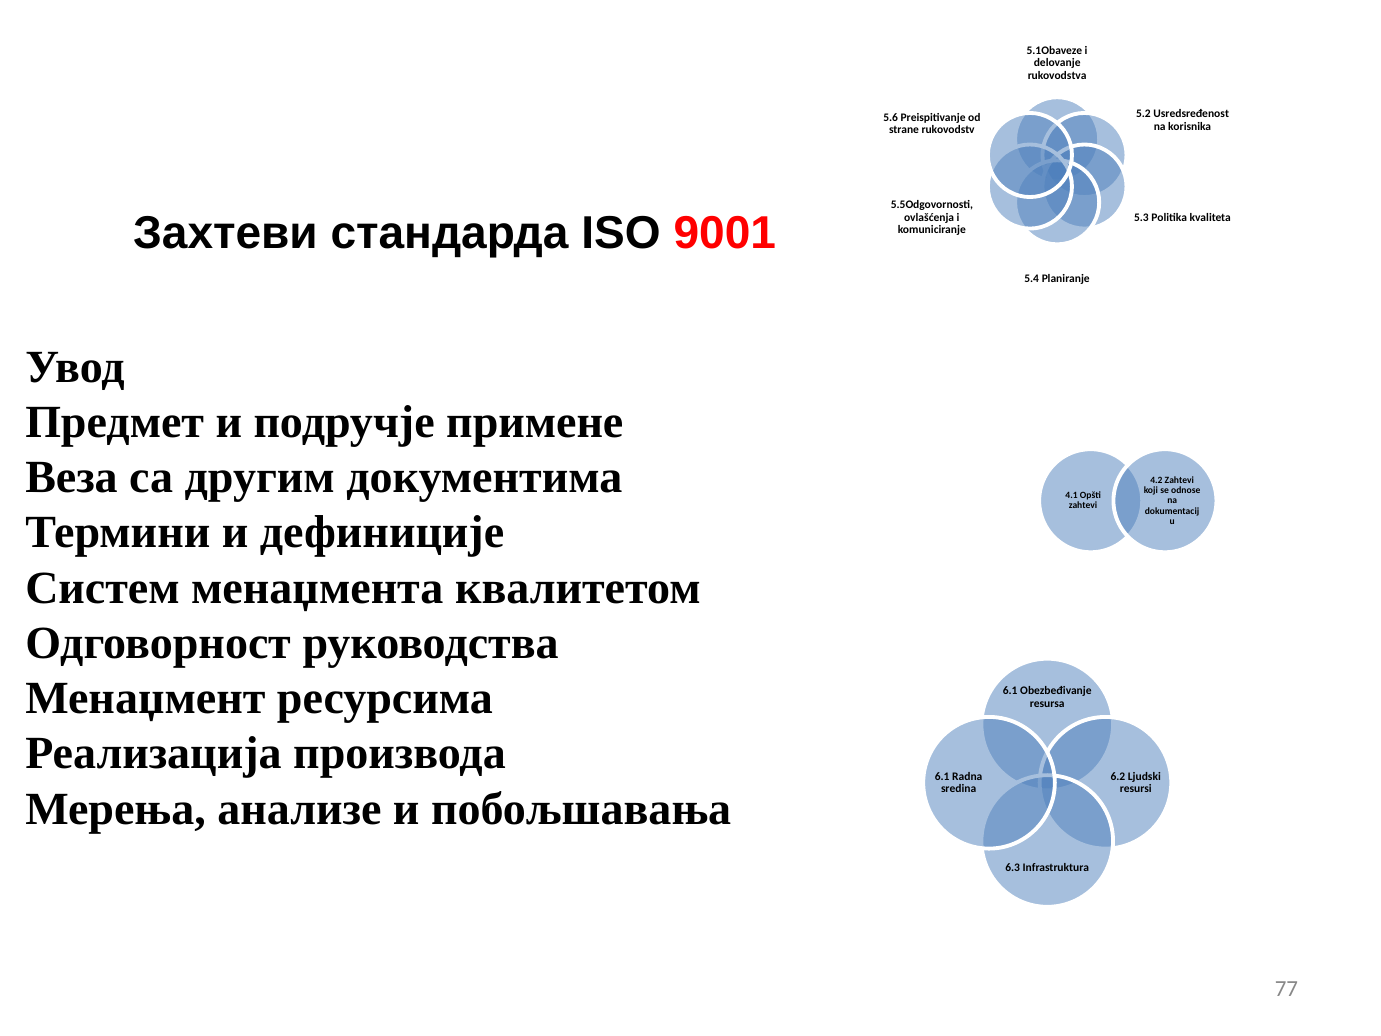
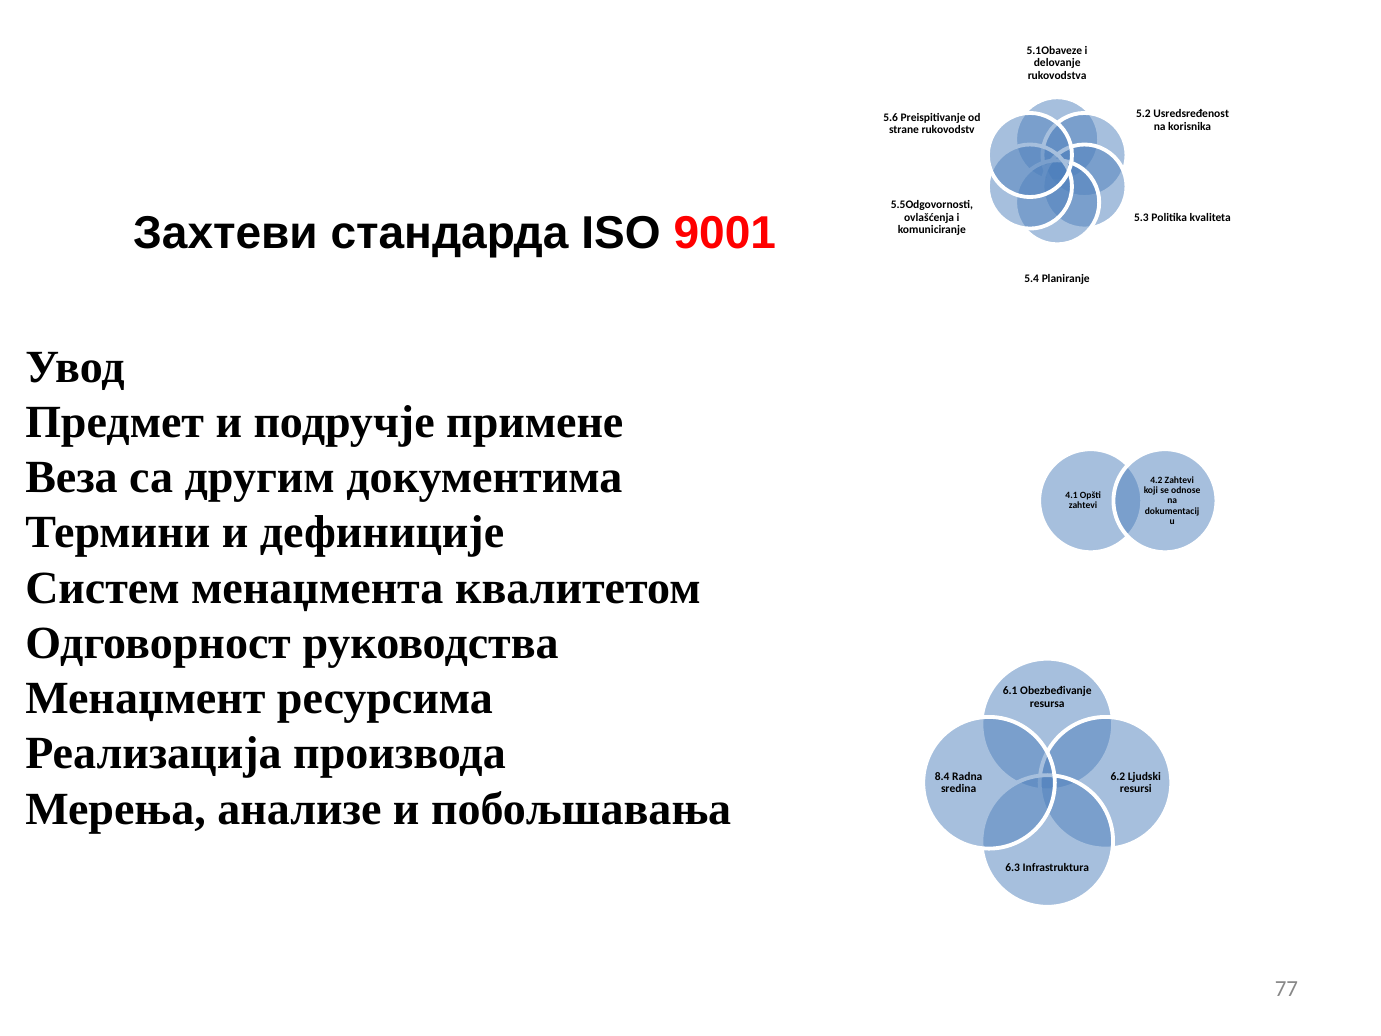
6.1: 6.1 -> 8.4 (942, 776)
